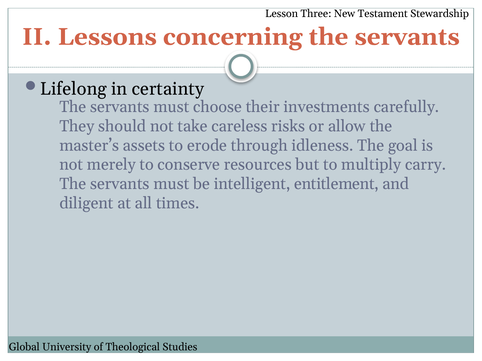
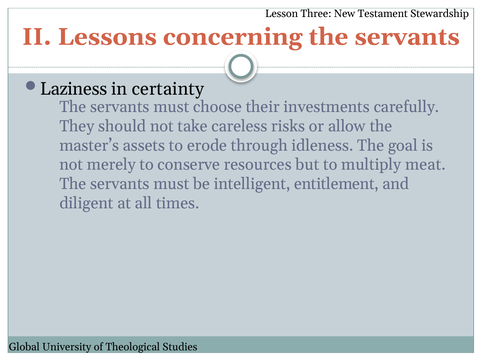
Lifelong: Lifelong -> Laziness (74, 89)
carry: carry -> meat (426, 165)
